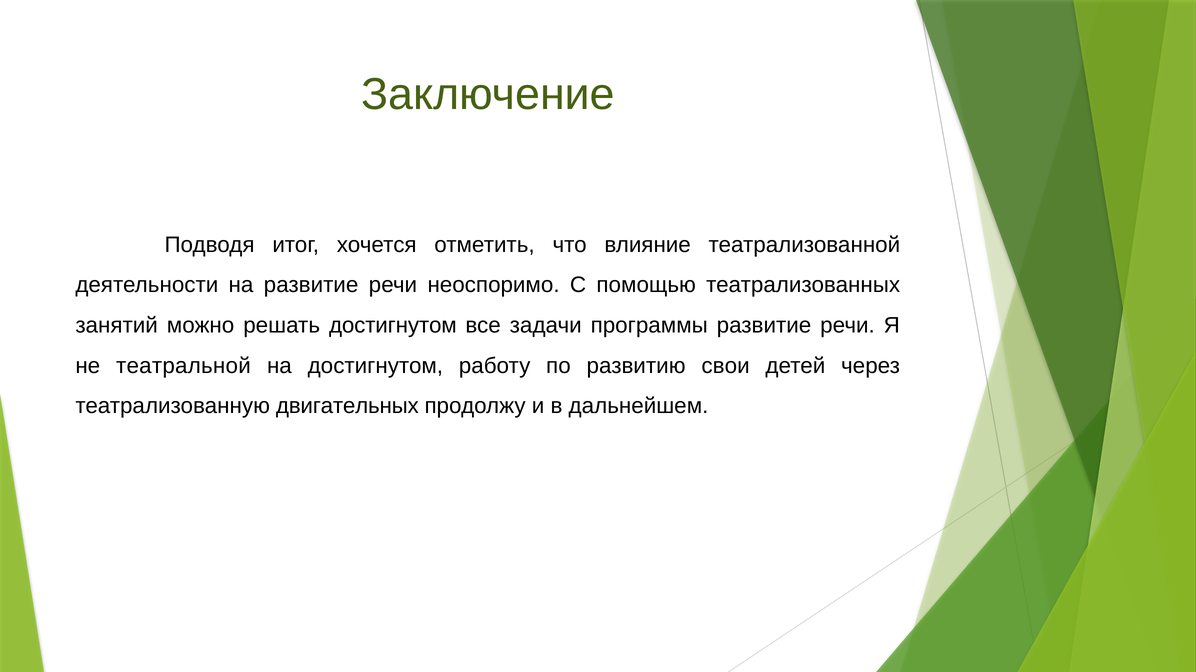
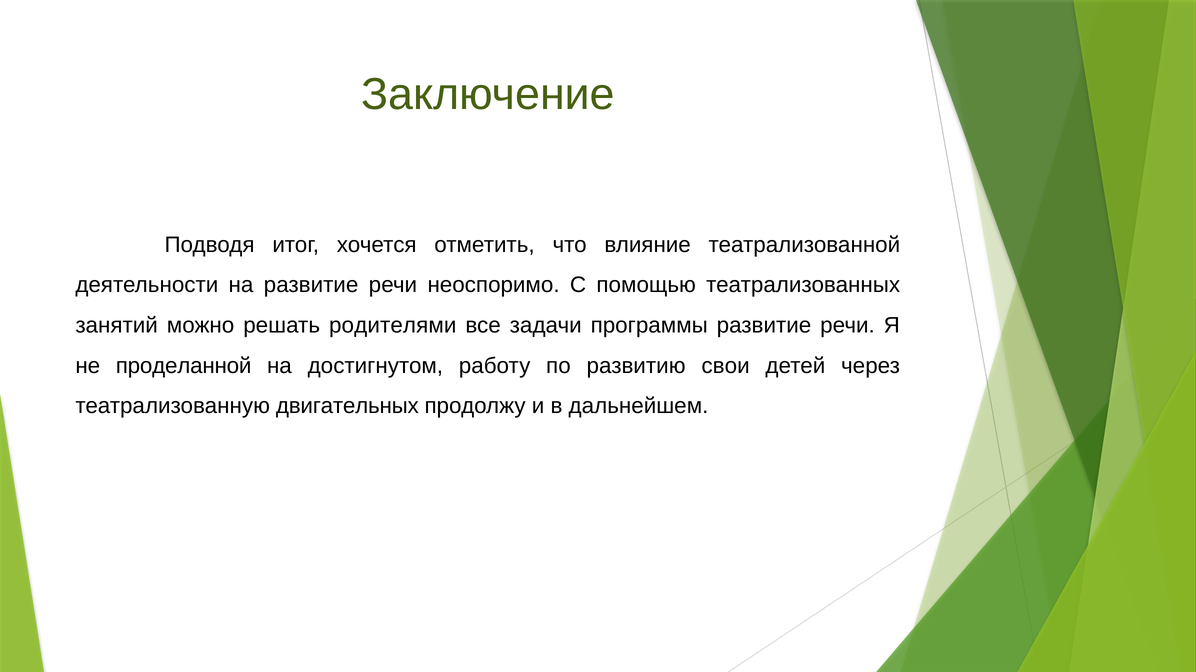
решать достигнутом: достигнутом -> родителями (393, 326)
театральной: театральной -> проделанной (184, 366)
